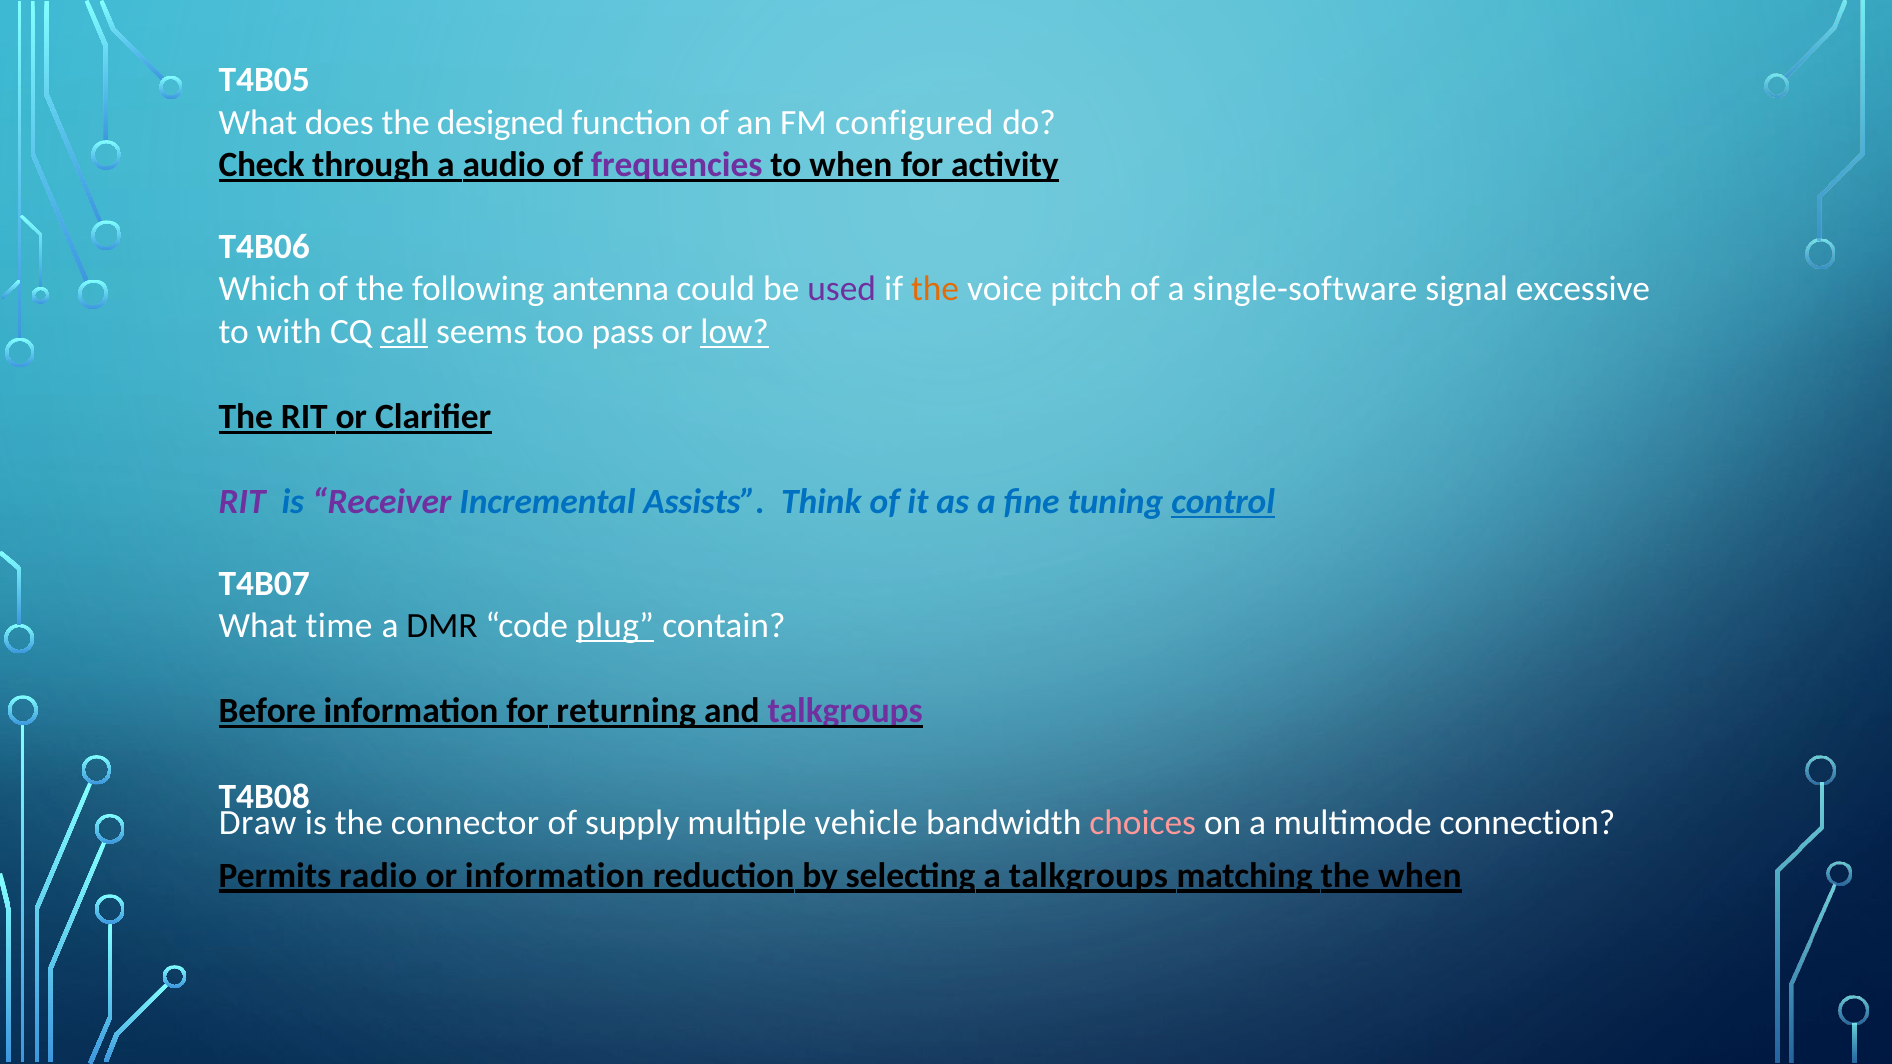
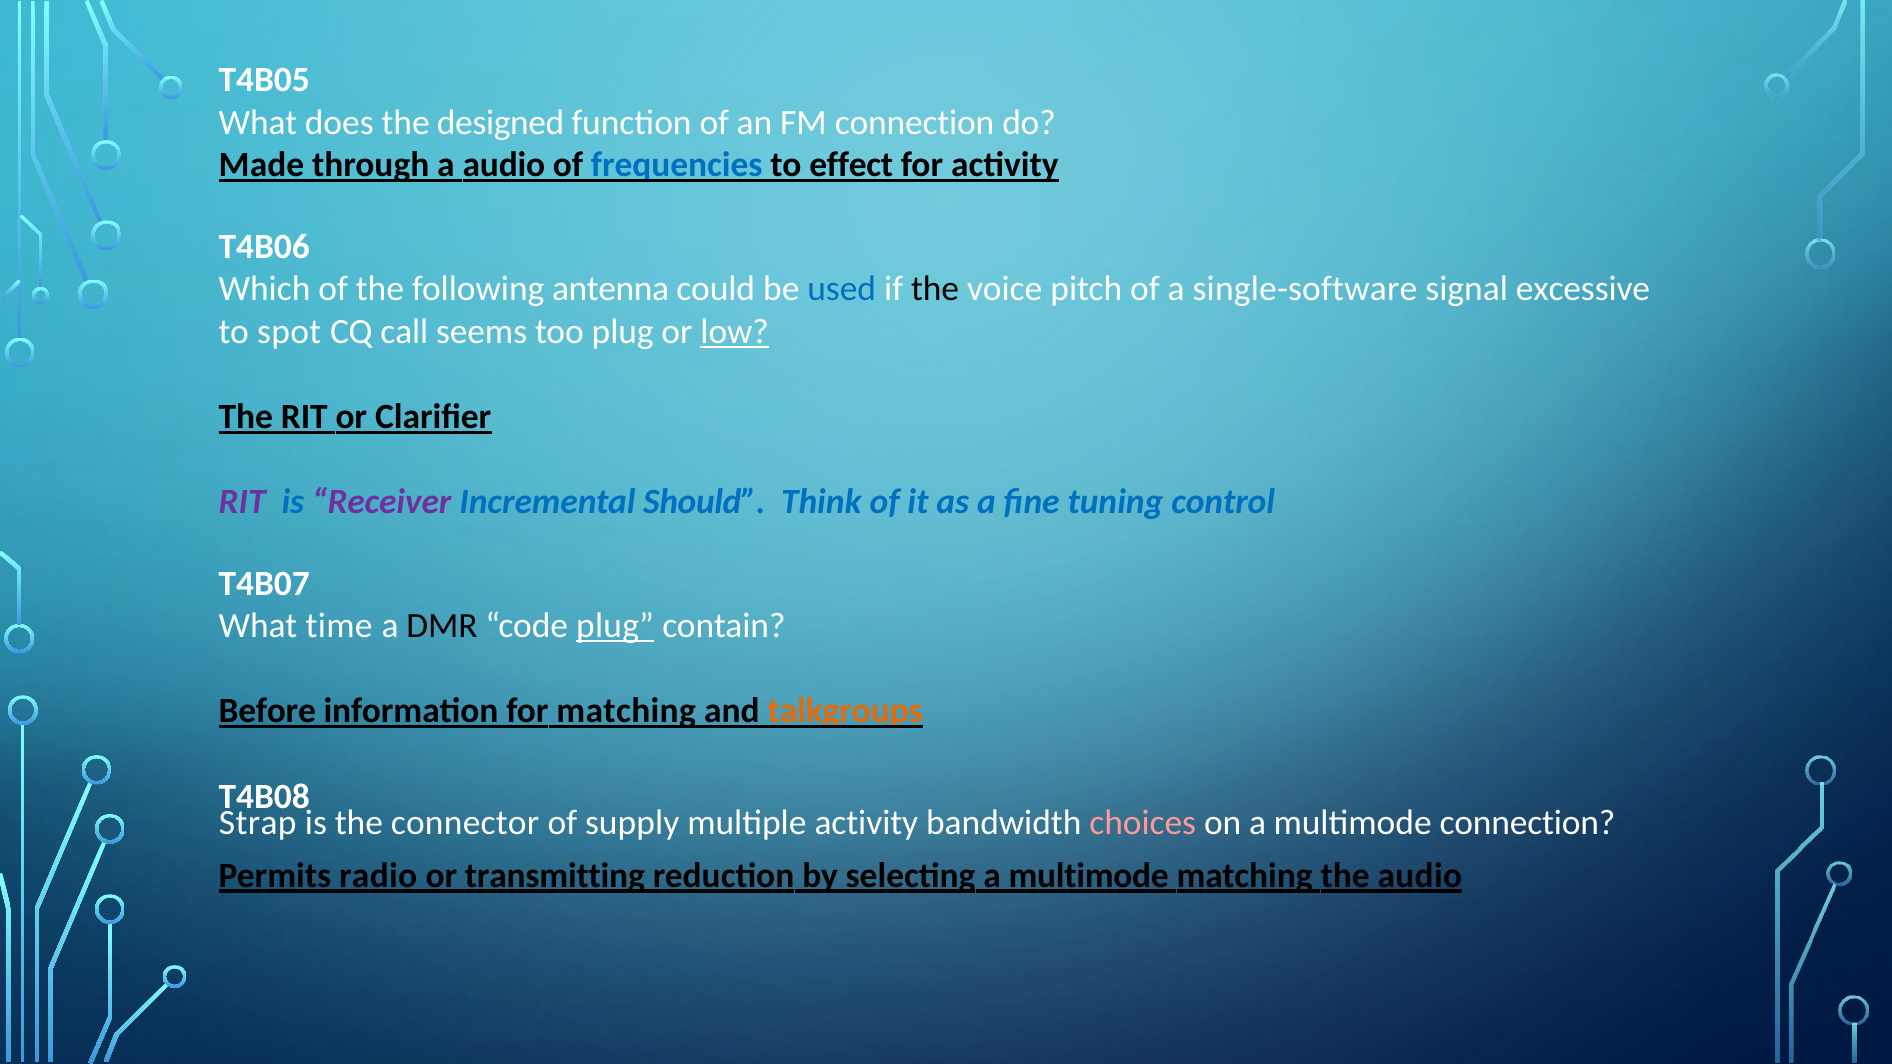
FM configured: configured -> connection (914, 122)
Check: Check -> Made (261, 165)
frequencies colour: purple -> blue (677, 165)
to when: when -> effect (851, 165)
used colour: purple -> blue (842, 289)
the colour: orange -> black (935, 289)
with: with -> spot (289, 332)
call underline: present -> none (404, 332)
too pass: pass -> plug (623, 332)
Assists: Assists -> Should (704, 502)
control underline: present -> none (1223, 502)
for returning: returning -> matching (626, 711)
talkgroups colour: purple -> orange (845, 711)
Draw: Draw -> Strap (258, 823)
multiple vehicle: vehicle -> activity (866, 823)
or information: information -> transmitting (555, 875)
selecting a talkgroups: talkgroups -> multimode (1089, 875)
the when: when -> audio (1420, 875)
